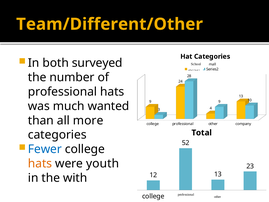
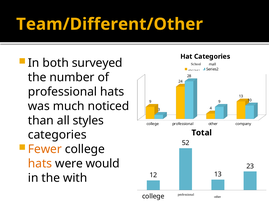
wanted: wanted -> noticed (108, 106)
more: more -> styles (88, 120)
Fewer colour: blue -> orange (45, 149)
youth: youth -> would (103, 163)
